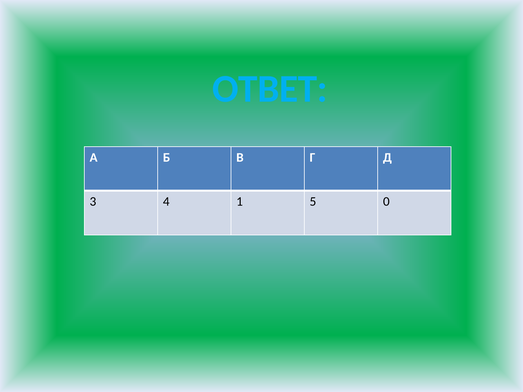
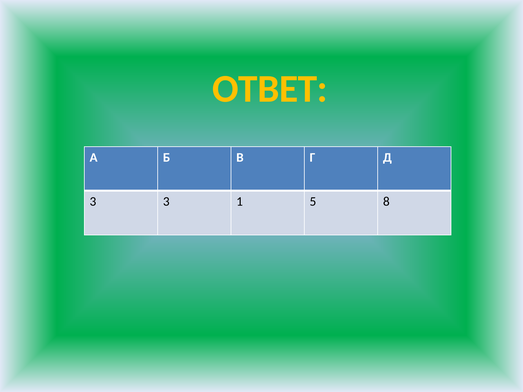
ОТВЕТ colour: light blue -> yellow (270, 89)
3 4: 4 -> 3 (166, 202)
0: 0 -> 8 (386, 202)
